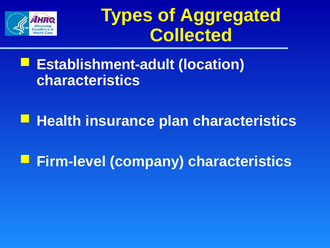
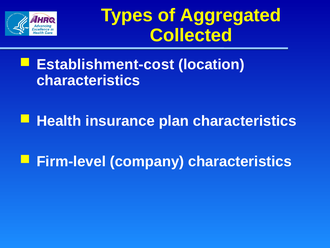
Establishment-adult: Establishment-adult -> Establishment-cost (105, 64)
